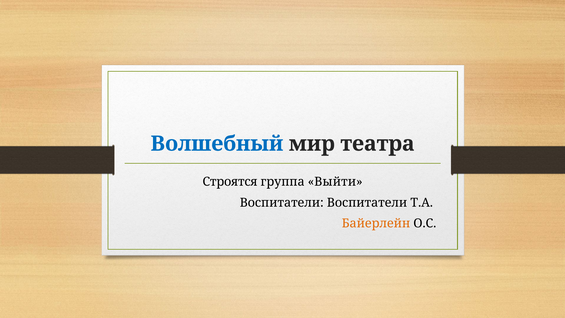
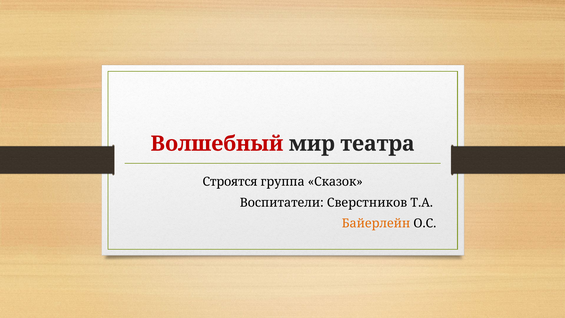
Волшебный colour: blue -> red (217, 144)
Выйти: Выйти -> Сказок (335, 182)
Воспитатели Воспитатели: Воспитатели -> Сверстников (367, 203)
